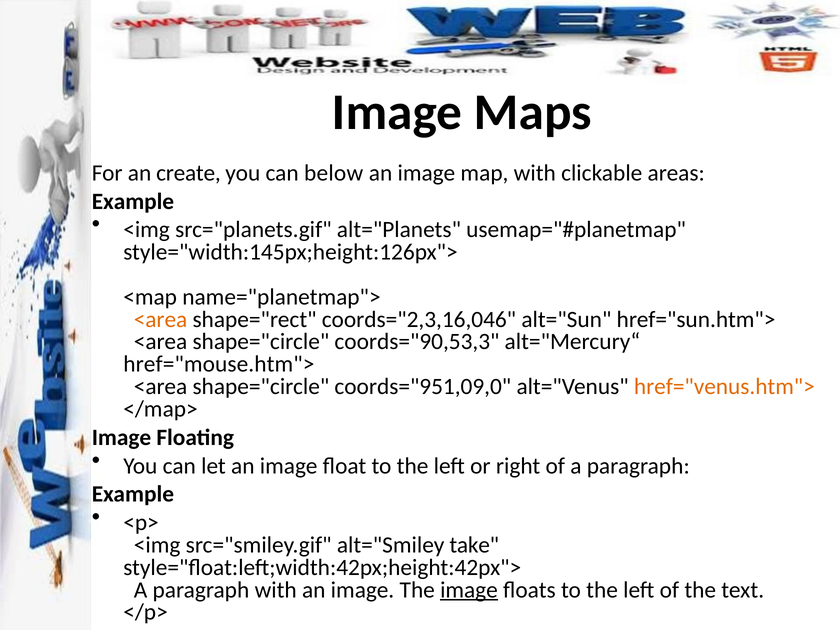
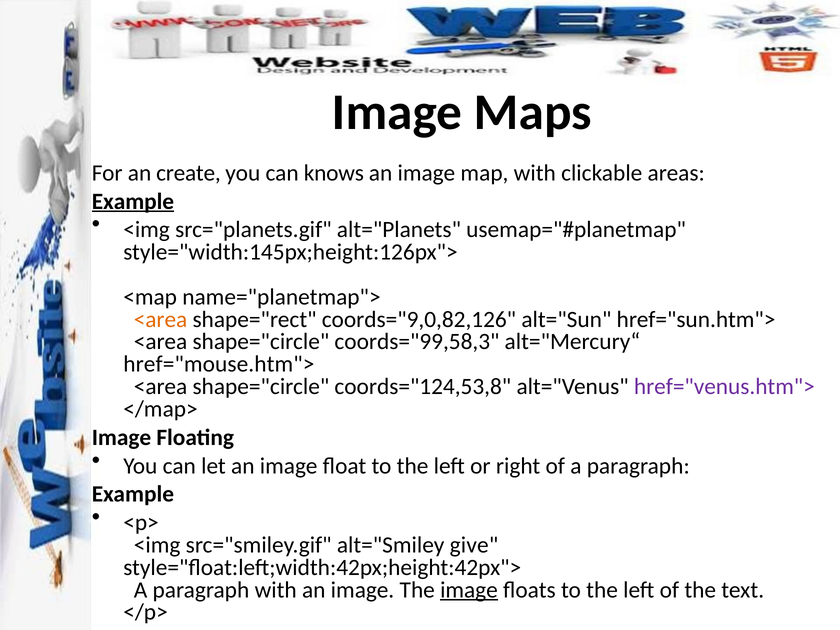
below: below -> knows (334, 173)
Example underline: none -> present (133, 201)
coords="2,3,16,046: coords="2,3,16,046 -> coords="9,0,82,126 (419, 319)
coords="90,53,3: coords="90,53,3 -> coords="99,58,3 (417, 342)
coords="951,09,0: coords="951,09,0 -> coords="124,53,8 (423, 387)
href="venus.htm"> colour: orange -> purple (724, 387)
take: take -> give (474, 545)
